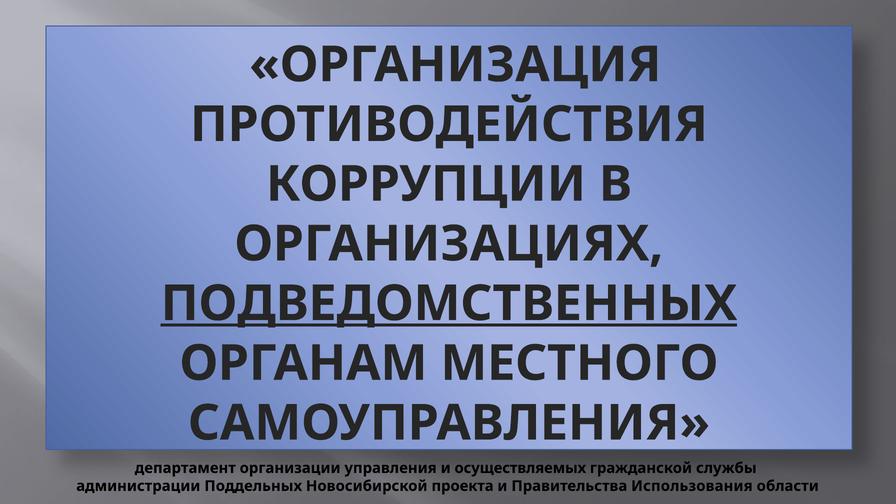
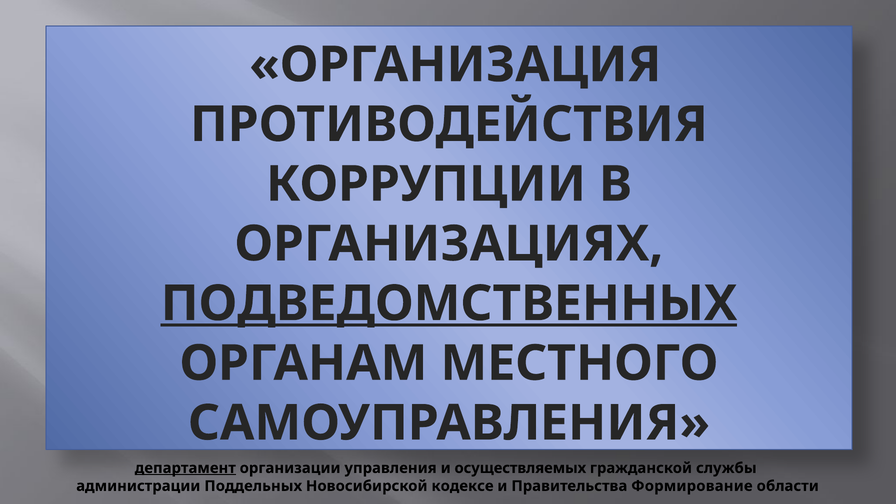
департамент underline: none -> present (185, 468)
проекта: проекта -> кодексе (463, 486)
Использования: Использования -> Формирование (692, 486)
